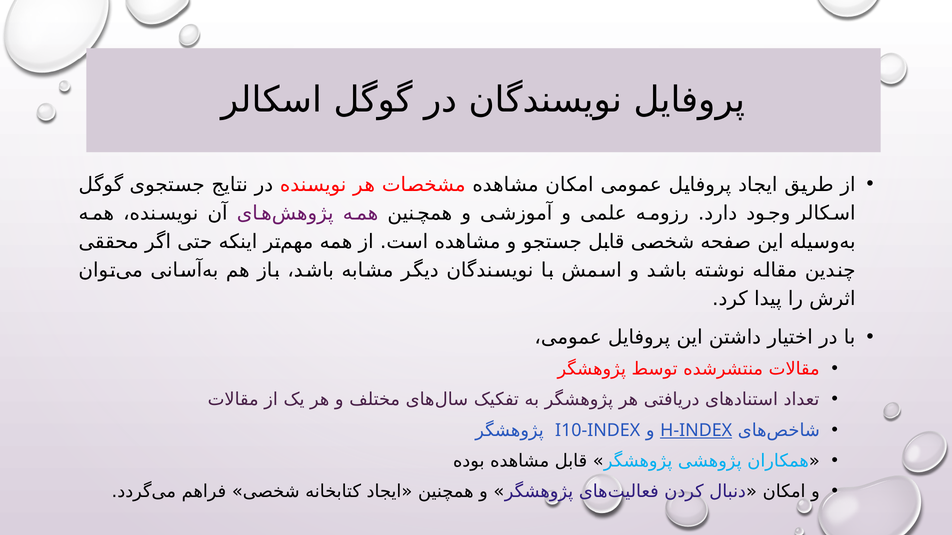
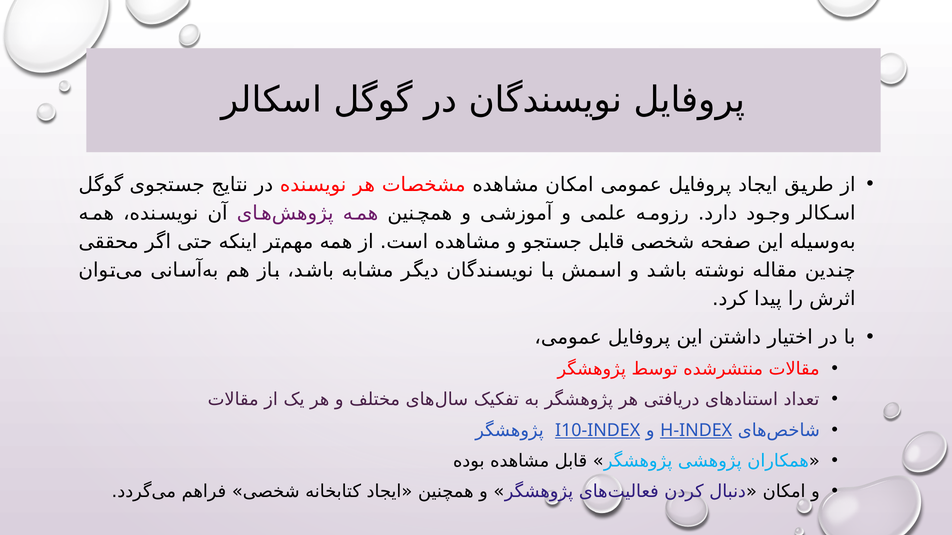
I10-INDEX underline: none -> present (598, 431)
